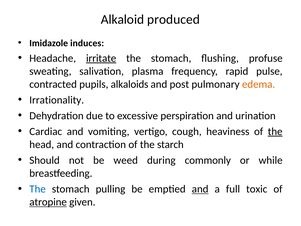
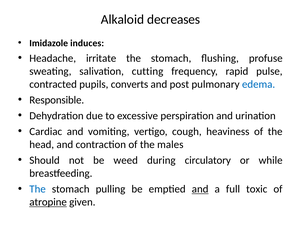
produced: produced -> decreases (174, 19)
irritate underline: present -> none (101, 58)
plasma: plasma -> cutting (148, 71)
alkaloids: alkaloids -> converts (130, 84)
edema colour: orange -> blue (259, 84)
Irrationality: Irrationality -> Responsible (57, 100)
the underline: present -> none (275, 131)
starch: starch -> males (170, 144)
commonly: commonly -> circulatory (208, 160)
